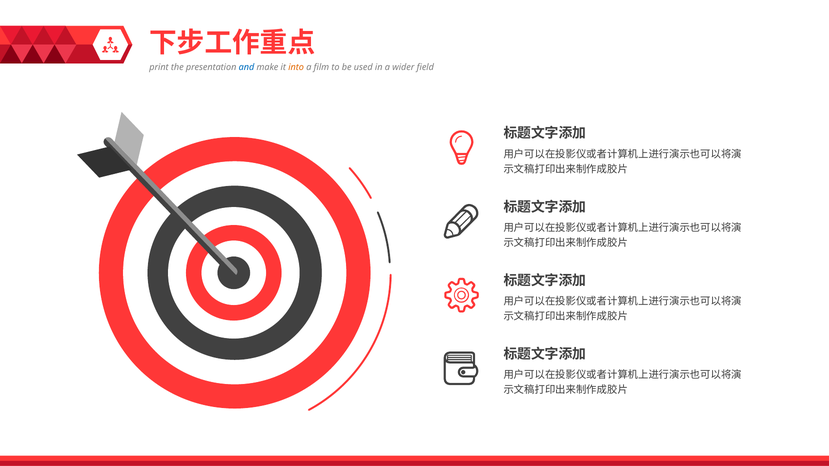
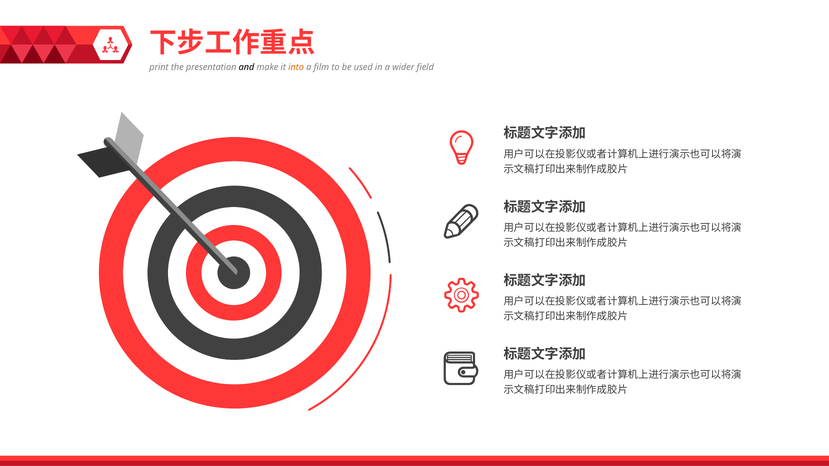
and colour: blue -> black (247, 67)
